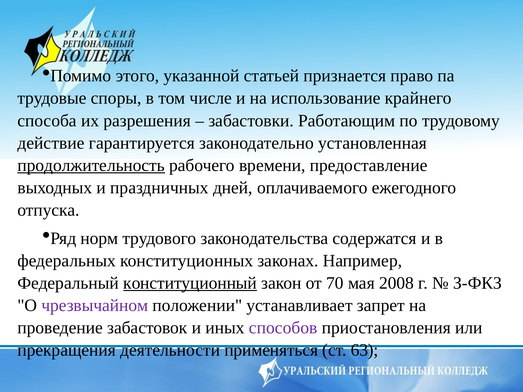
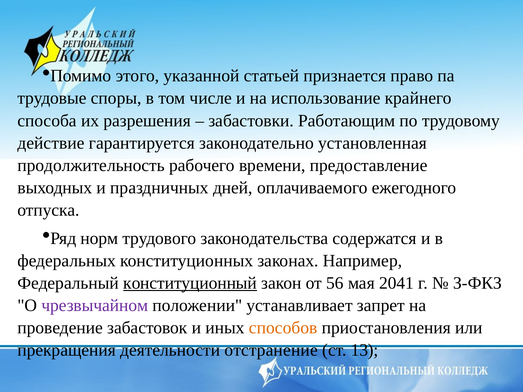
продолжительность underline: present -> none (91, 165)
70: 70 -> 56 (335, 283)
2008: 2008 -> 2041 (396, 283)
способов colour: purple -> orange (283, 328)
применяться: применяться -> отстранение (271, 350)
63: 63 -> 13 (365, 350)
